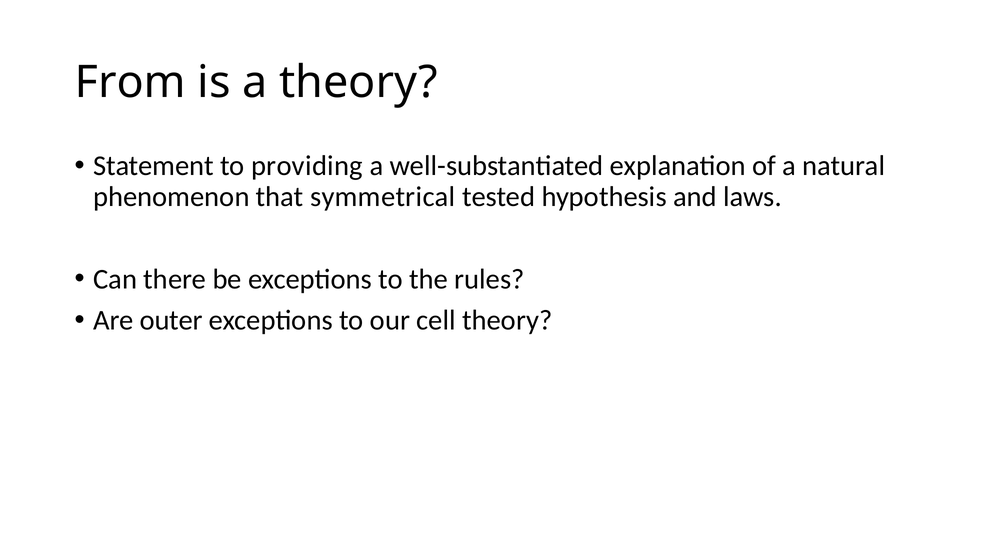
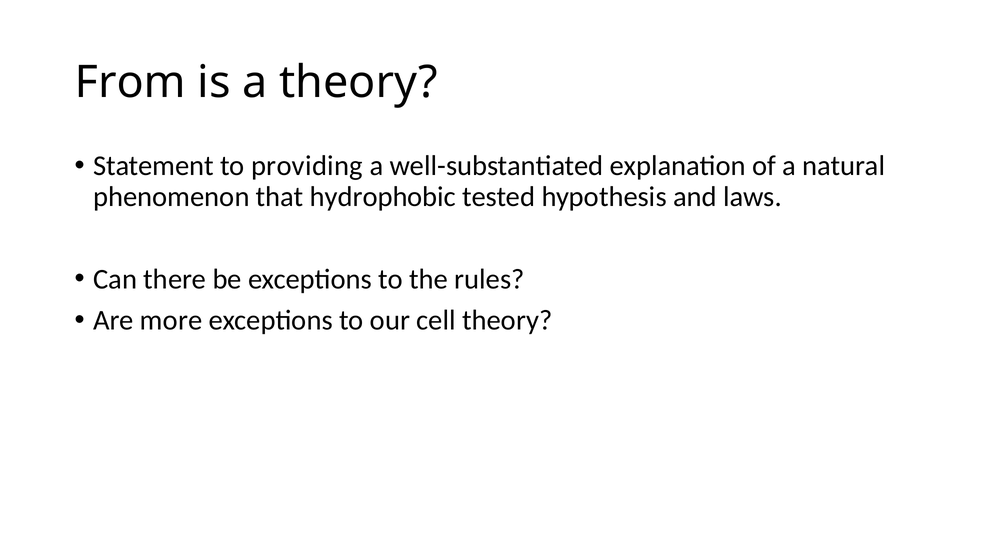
symmetrical: symmetrical -> hydrophobic (383, 197)
outer: outer -> more (171, 320)
